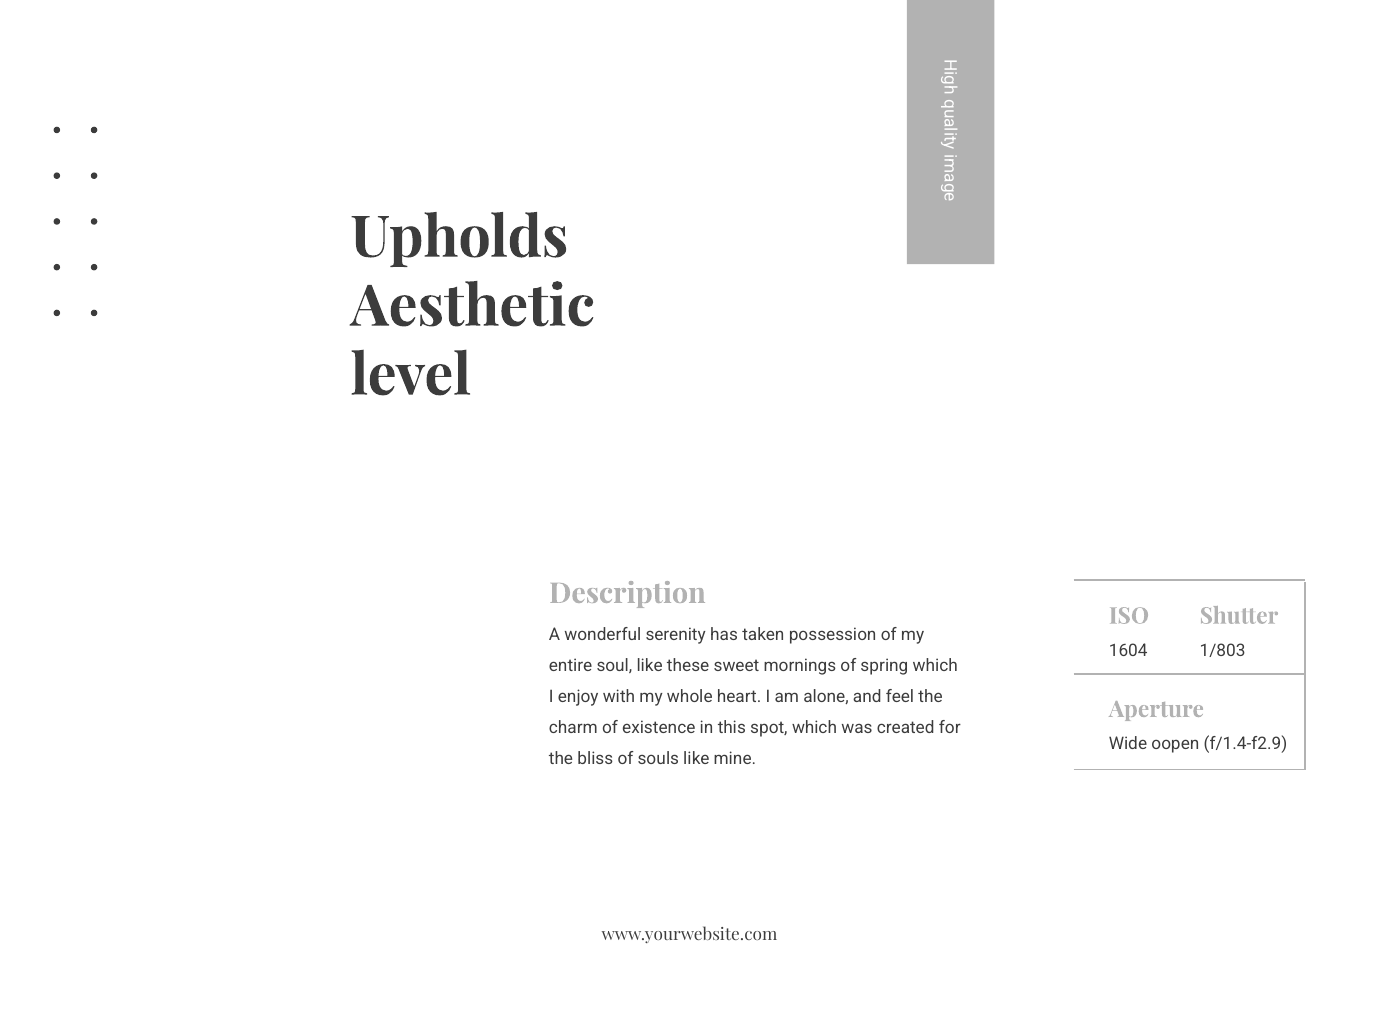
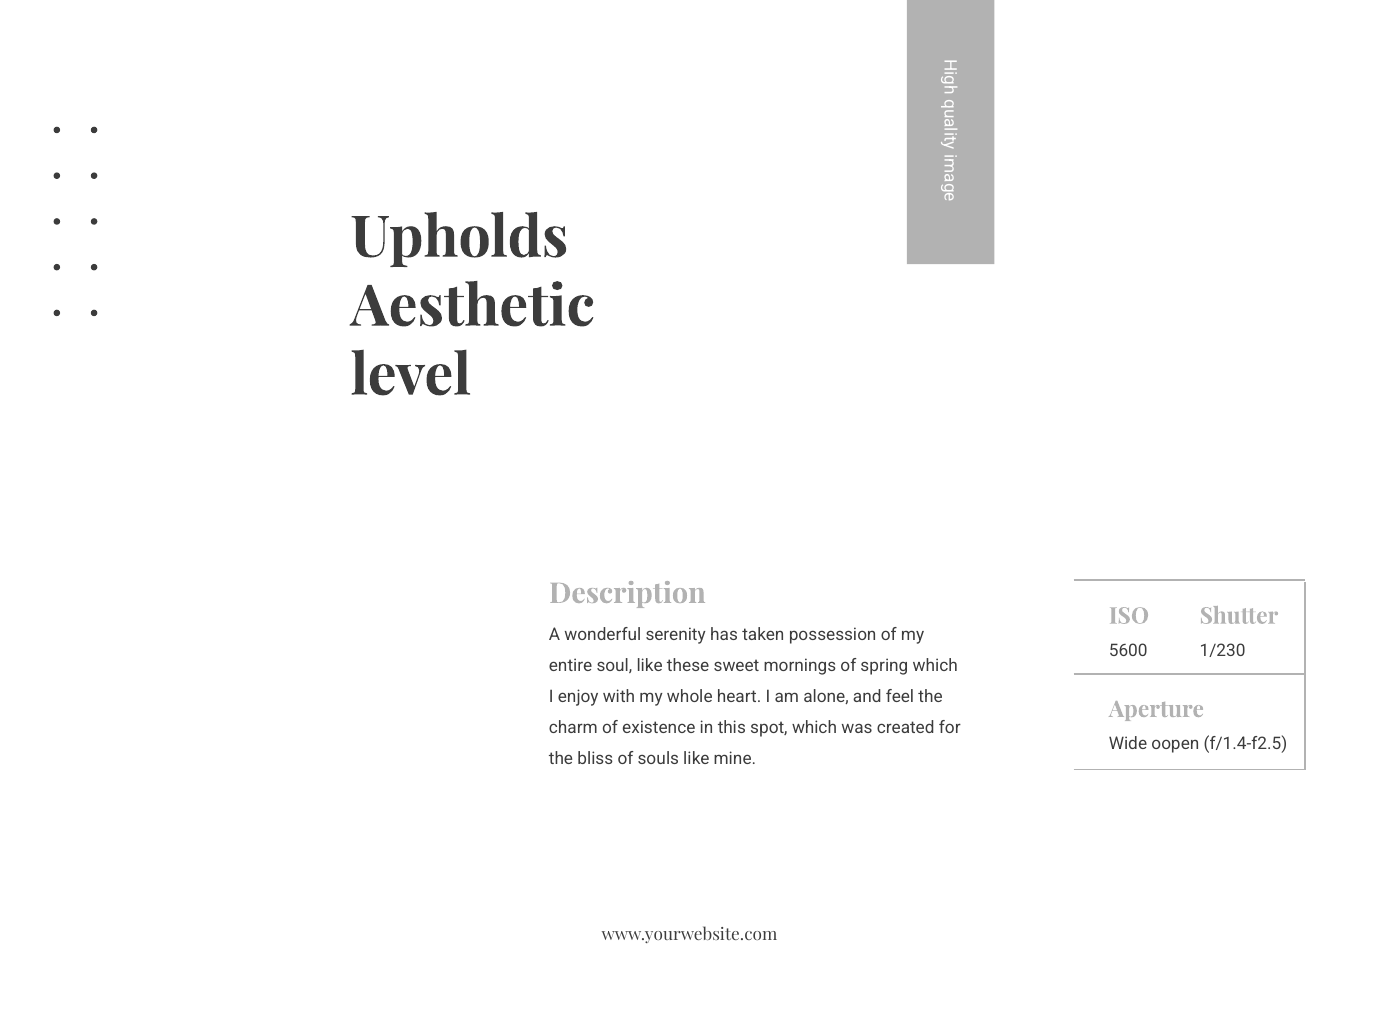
1604: 1604 -> 5600 (1128, 651)
1/803: 1/803 -> 1/230 (1223, 651)
f/1.4-f2.9: f/1.4-f2.9 -> f/1.4-f2.5 (1245, 744)
